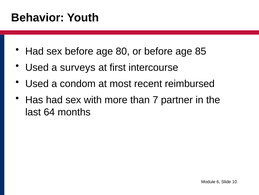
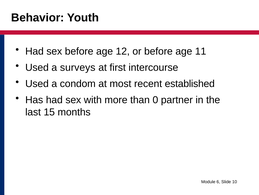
80: 80 -> 12 (123, 51)
85: 85 -> 11 (201, 51)
reimbursed: reimbursed -> established (190, 83)
7: 7 -> 0 (155, 100)
64: 64 -> 15 (49, 112)
